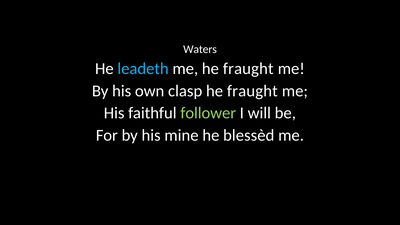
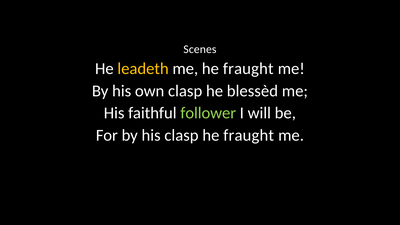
Waters: Waters -> Scenes (200, 49)
leadeth colour: light blue -> yellow (143, 69)
fraught: fraught -> blessèd (252, 91)
his mine: mine -> clasp (181, 135)
blessèd: blessèd -> fraught (249, 135)
